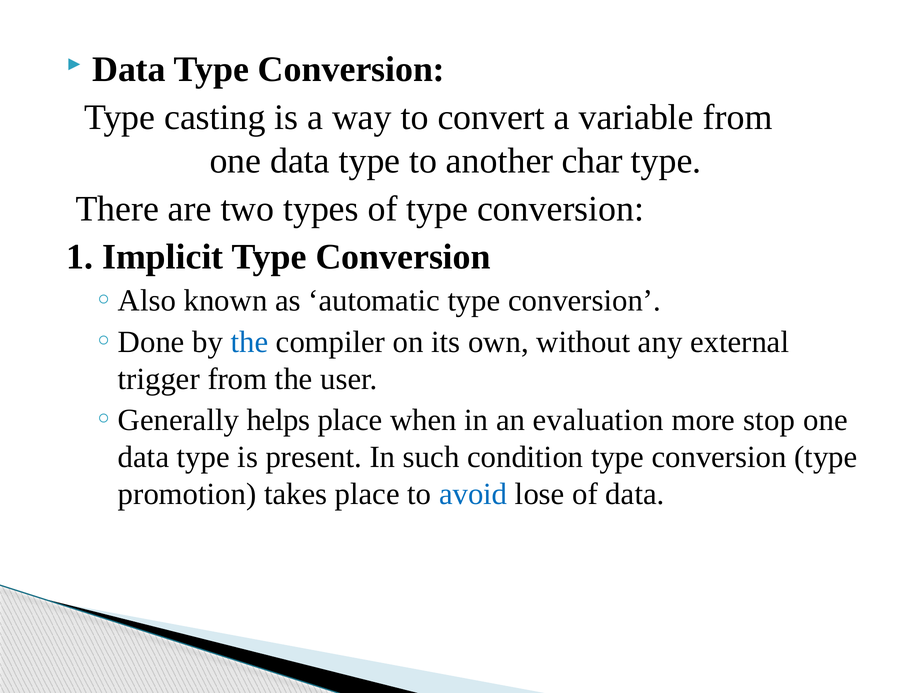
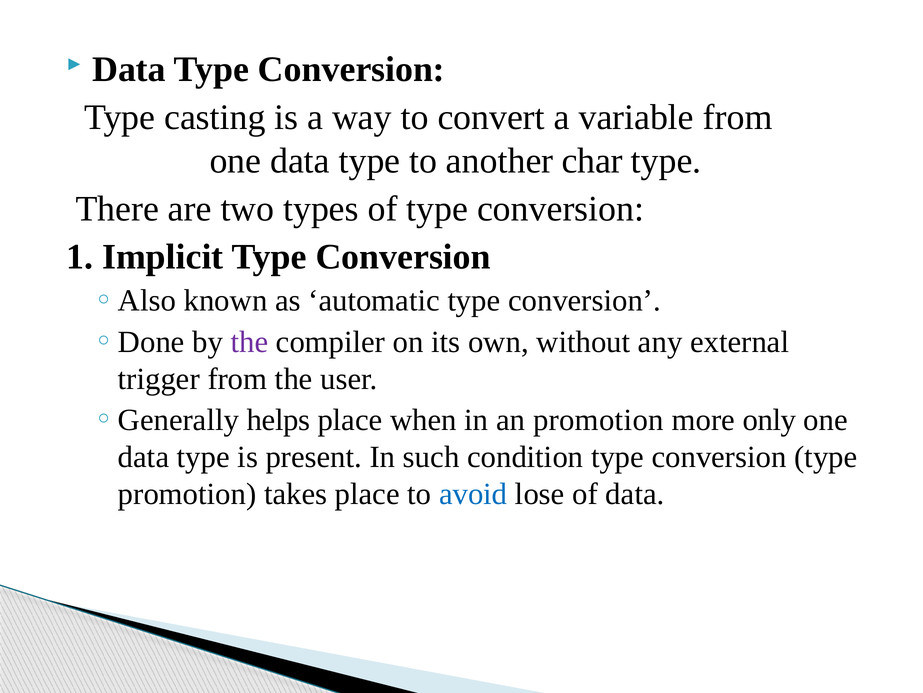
the colour: blue -> purple (250, 342)
an evaluation: evaluation -> promotion (598, 420)
stop: stop -> only (769, 420)
